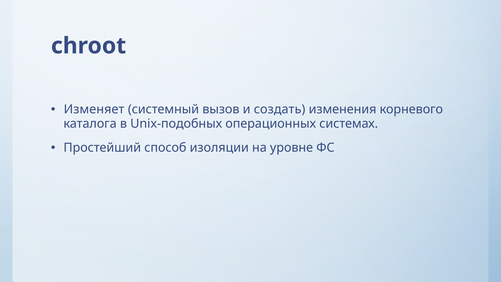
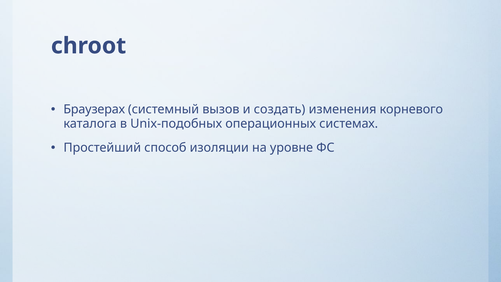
Изменяет: Изменяет -> Браузерах (94, 109)
